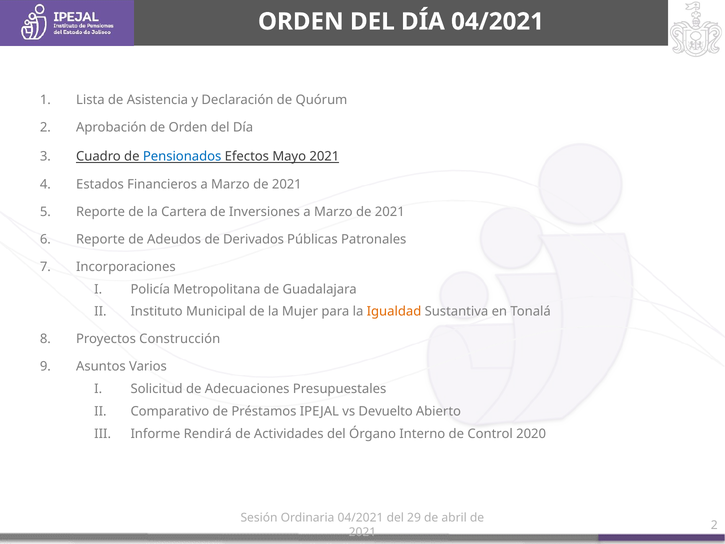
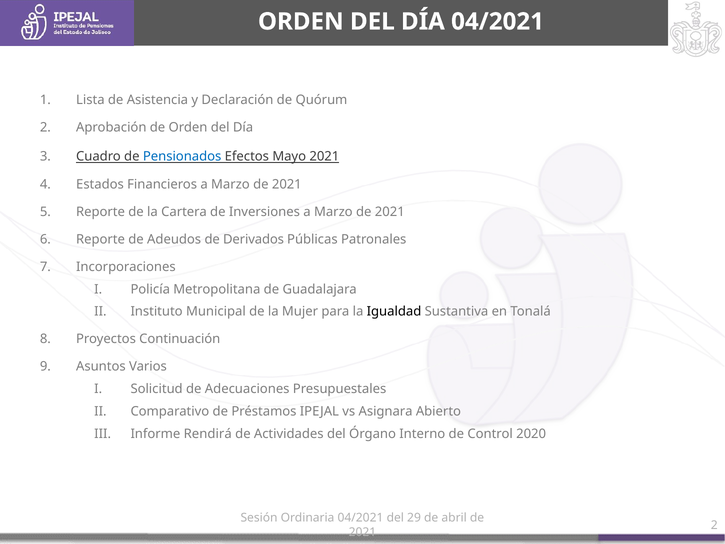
Igualdad colour: orange -> black (394, 311)
Construcción: Construcción -> Continuación (180, 339)
Devuelto: Devuelto -> Asignara (386, 411)
